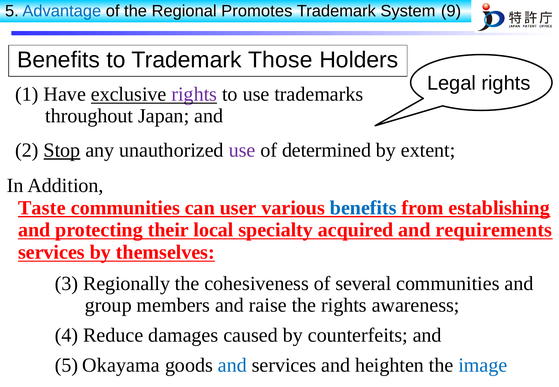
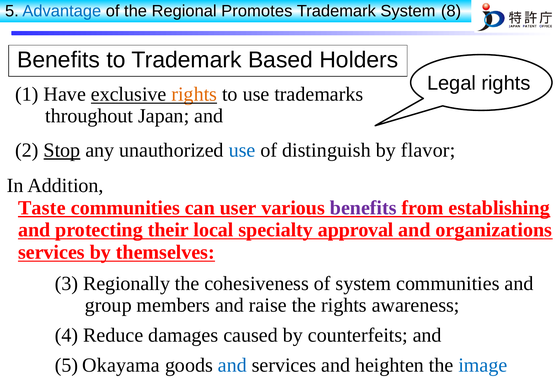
9: 9 -> 8 (451, 11)
Those: Those -> Based (281, 60)
rights colour: purple -> orange (194, 94)
use colour: purple -> blue (242, 150)
determined: determined -> distinguish (326, 150)
extent: extent -> flavor (428, 150)
benefits colour: blue -> purple (363, 208)
acquired: acquired -> approval (356, 230)
requirements: requirements -> organizations (494, 230)
of several: several -> system (363, 284)
